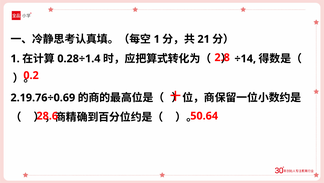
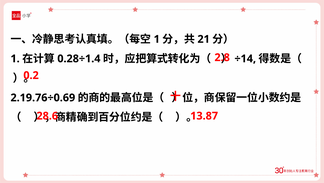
50.64: 50.64 -> 13.87 (204, 115)
